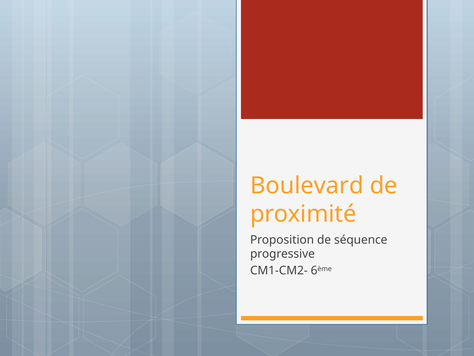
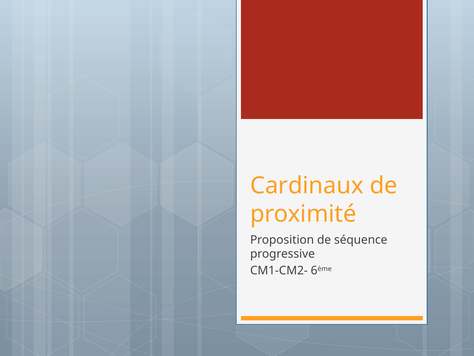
Boulevard: Boulevard -> Cardinaux (307, 185)
